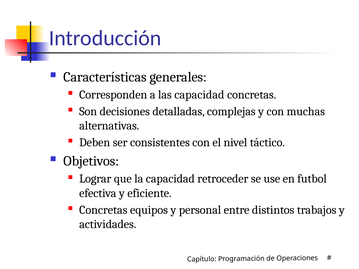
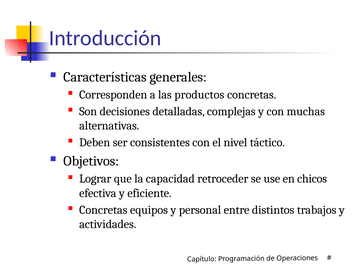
las capacidad: capacidad -> productos (199, 95)
futbol: futbol -> chicos (312, 179)
